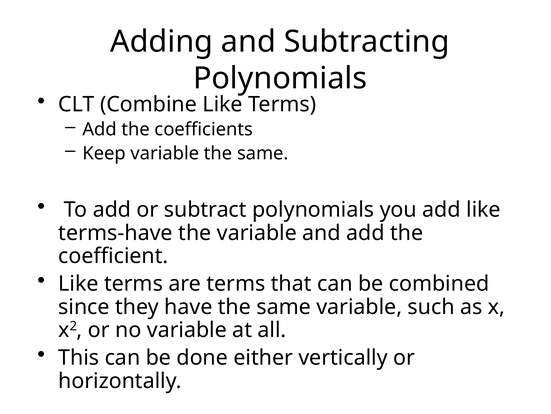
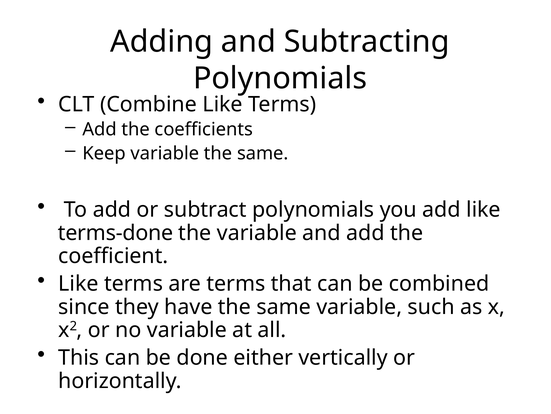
terms-have: terms-have -> terms-done (116, 233)
